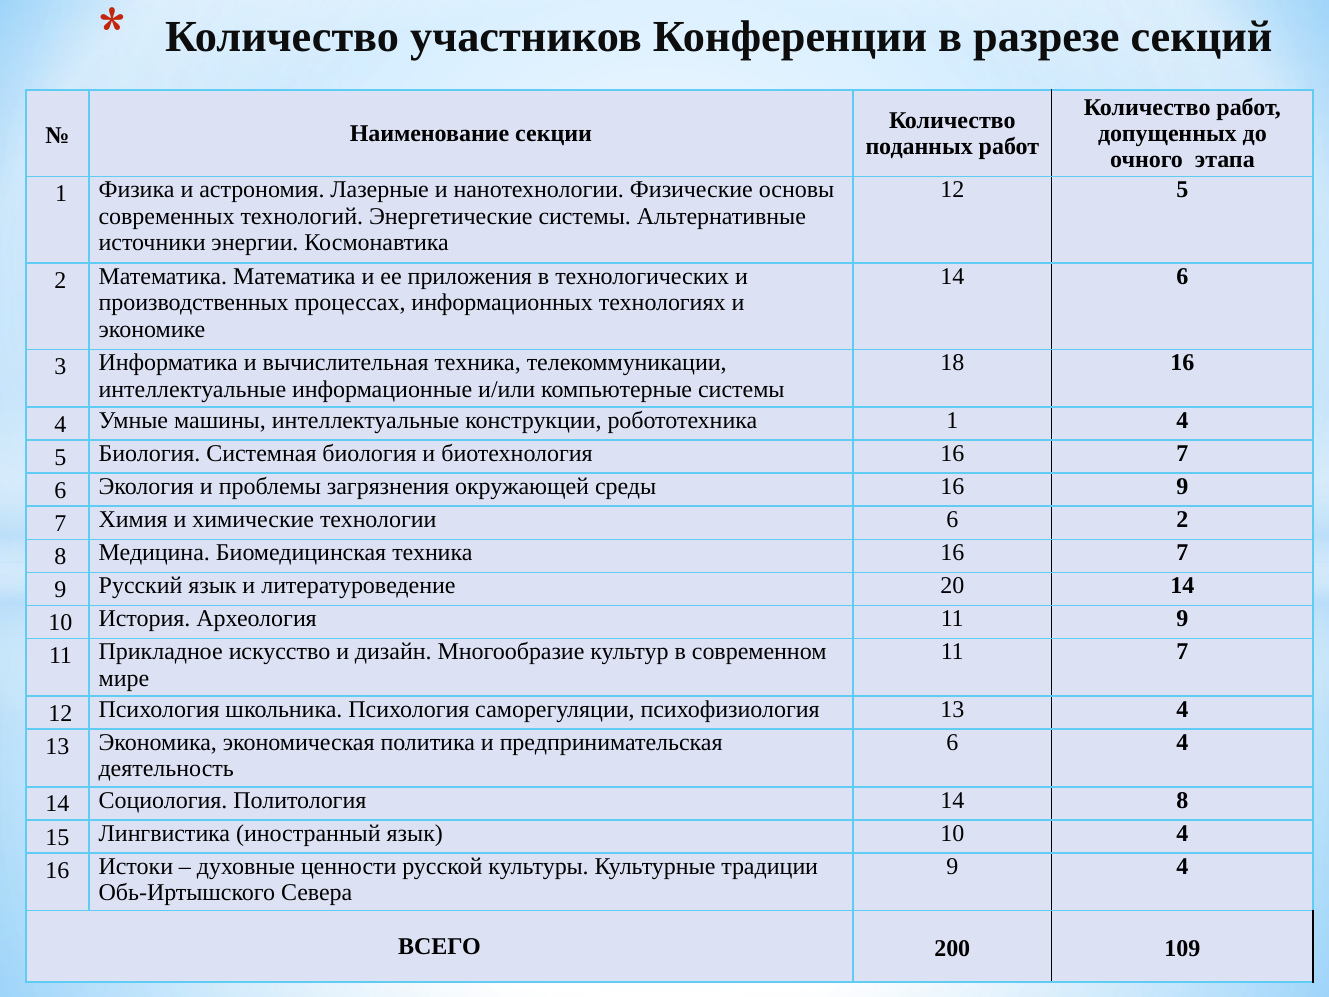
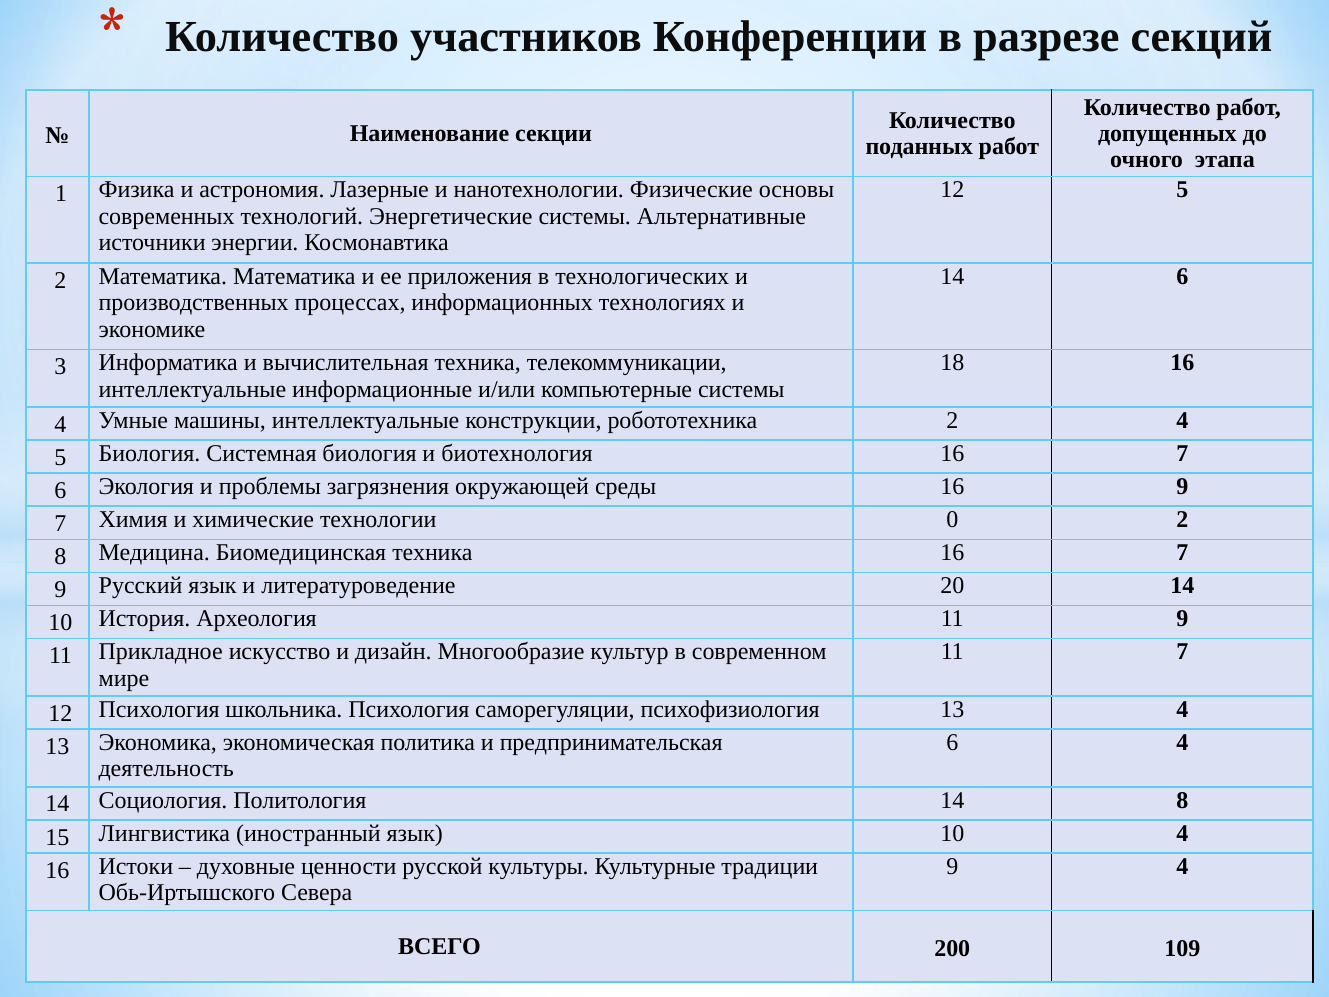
робототехника 1: 1 -> 2 (952, 420)
технологии 6: 6 -> 0 (952, 519)
